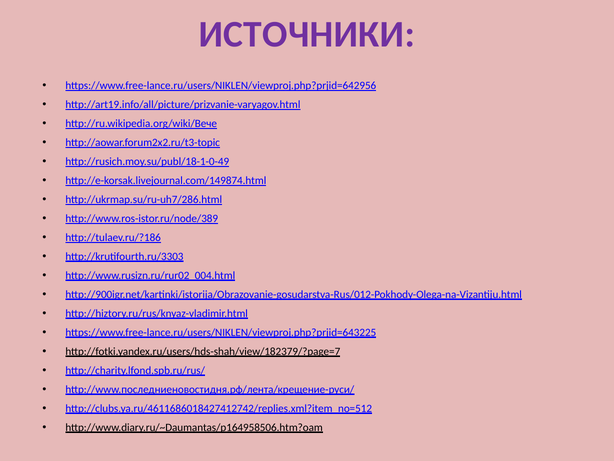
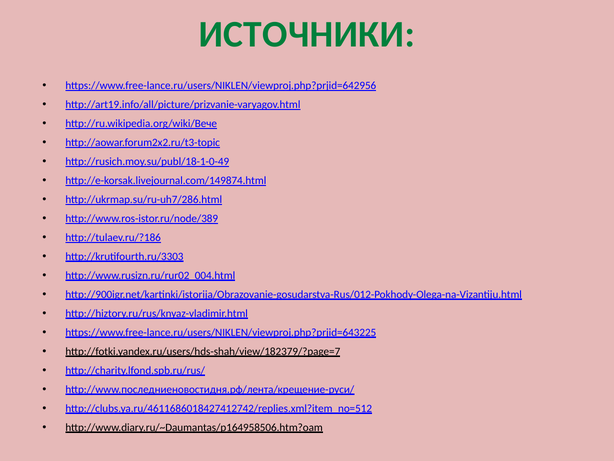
ИСТОЧНИКИ colour: purple -> green (307, 34)
